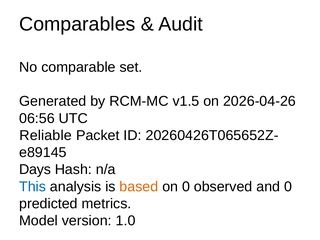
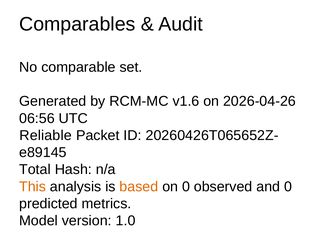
v1.5: v1.5 -> v1.6 (186, 101)
Days: Days -> Total (35, 170)
This colour: blue -> orange (33, 187)
